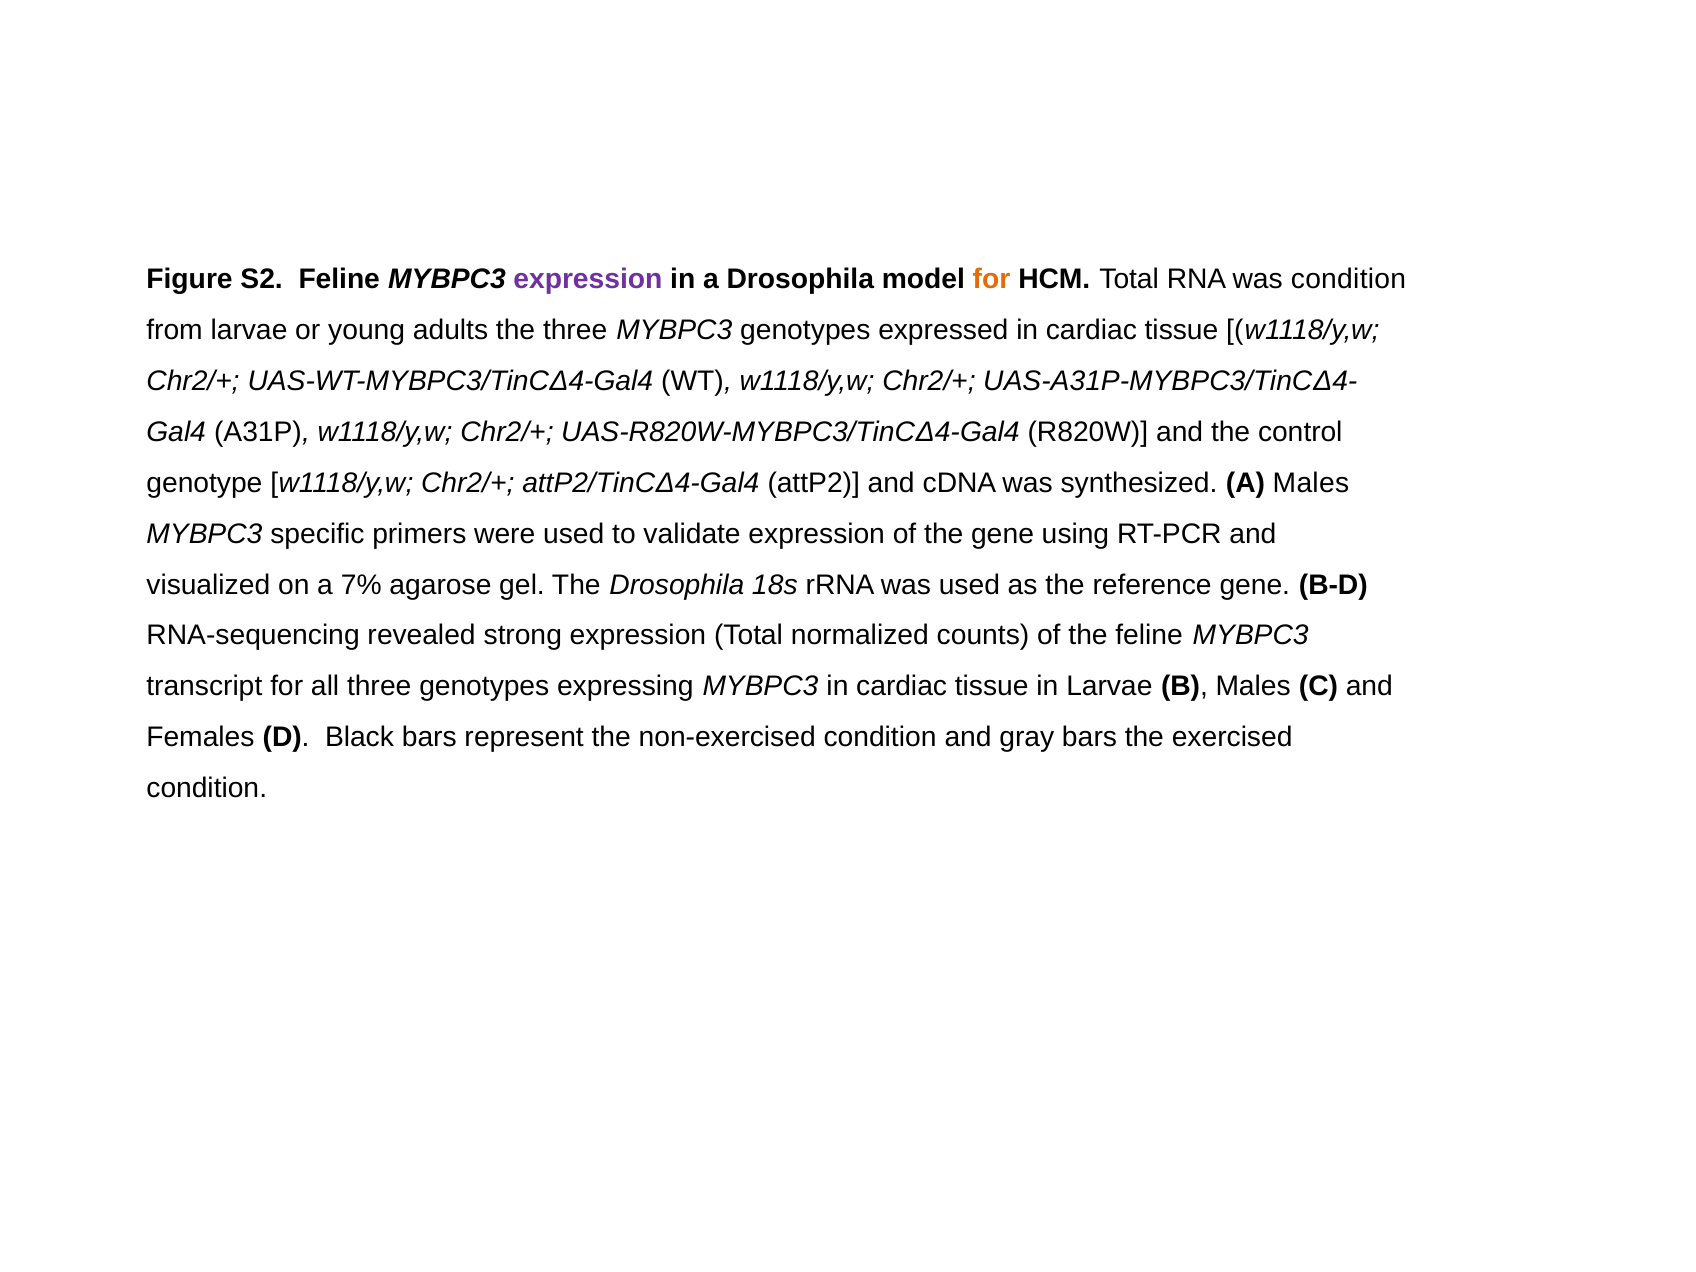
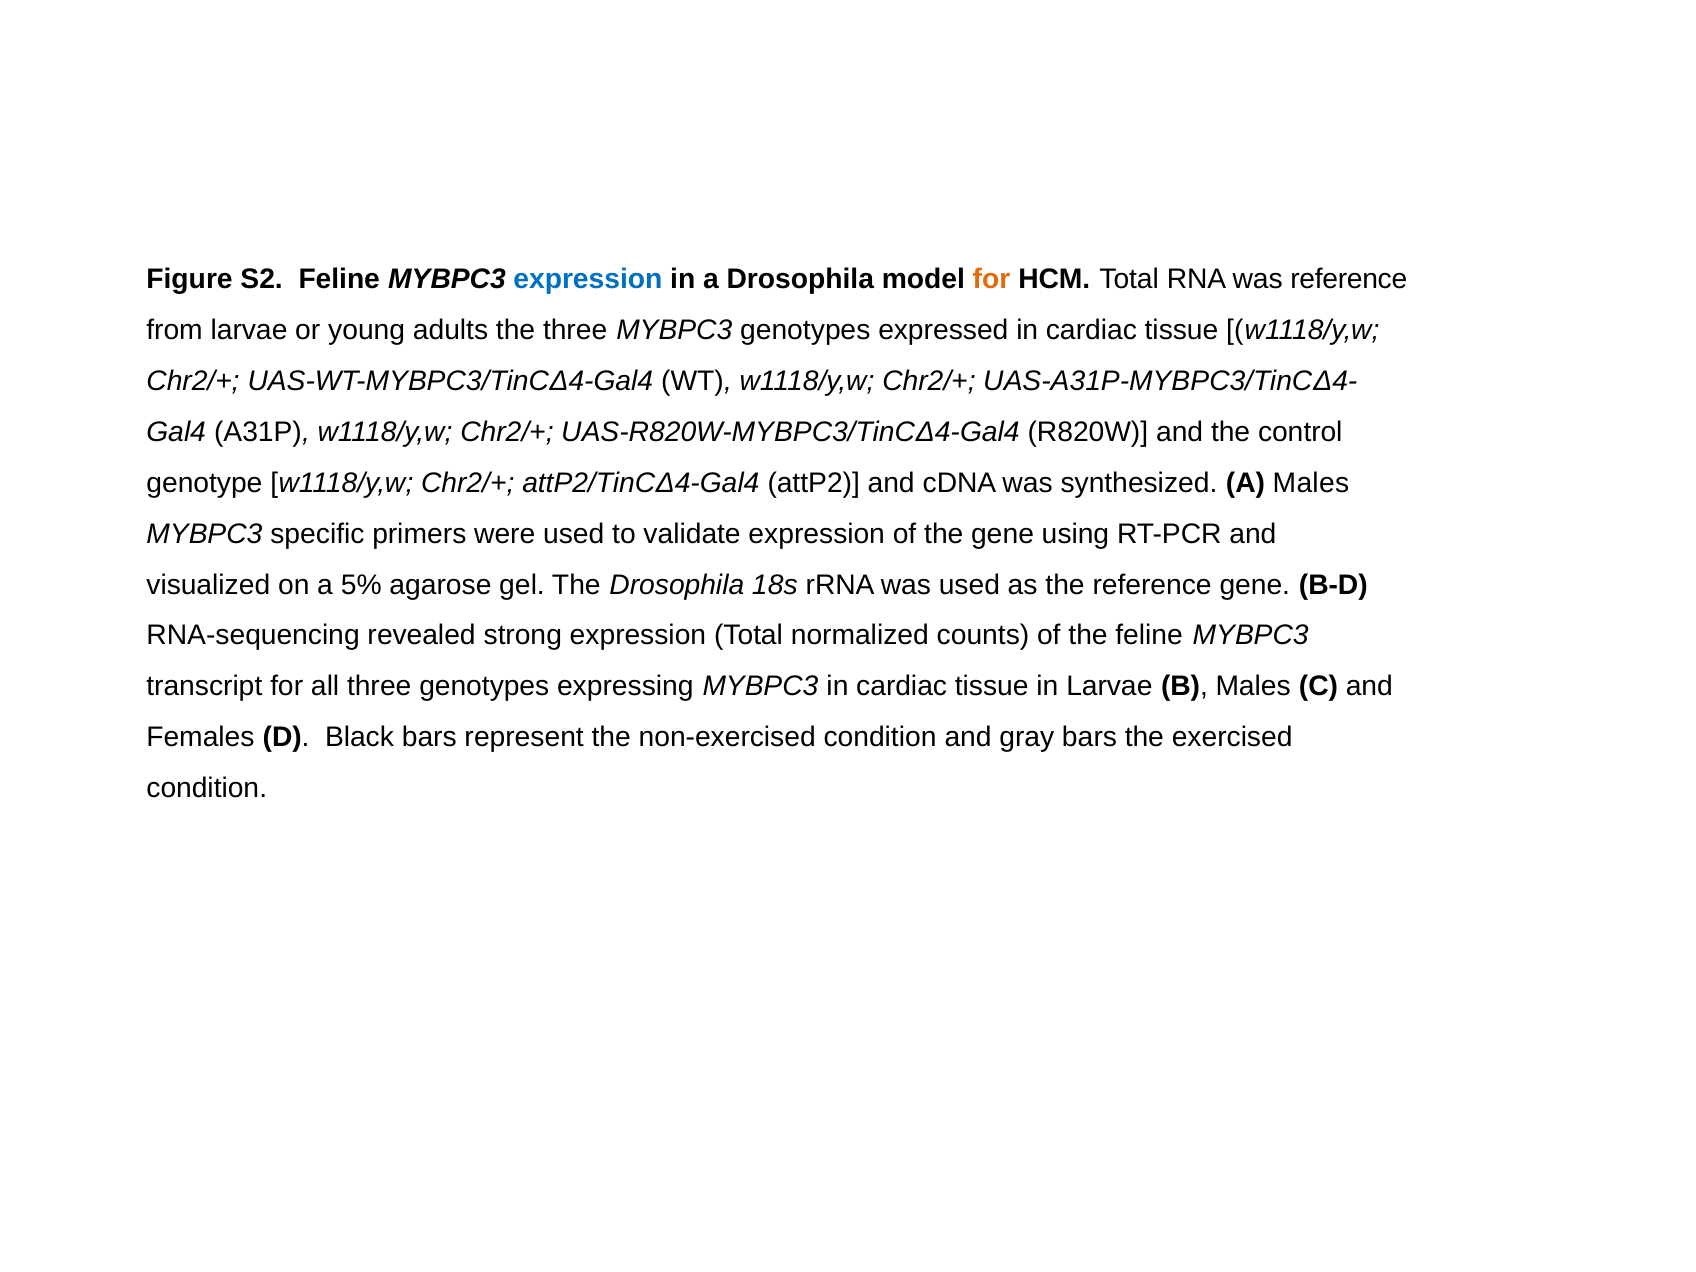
expression colour: purple -> blue (588, 279)
was condition: condition -> reference (1349, 279)
7%: 7% -> 5% (361, 585)
